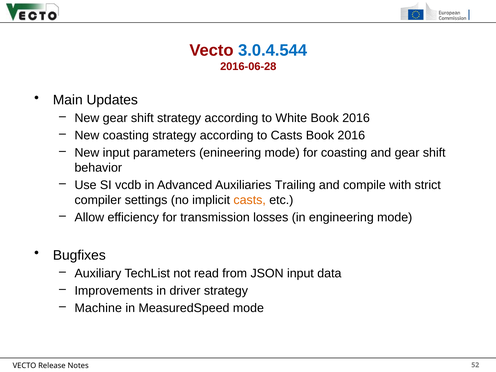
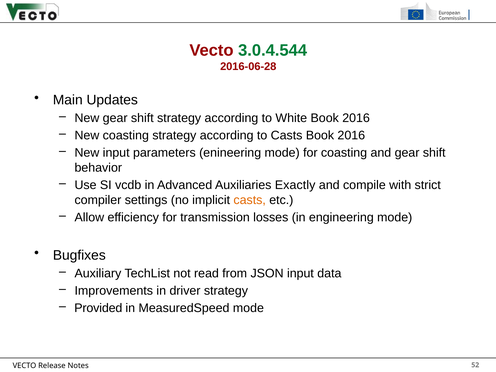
3.0.4.544 colour: blue -> green (273, 50)
Trailing: Trailing -> Exactly (295, 185)
Machine: Machine -> Provided (98, 308)
